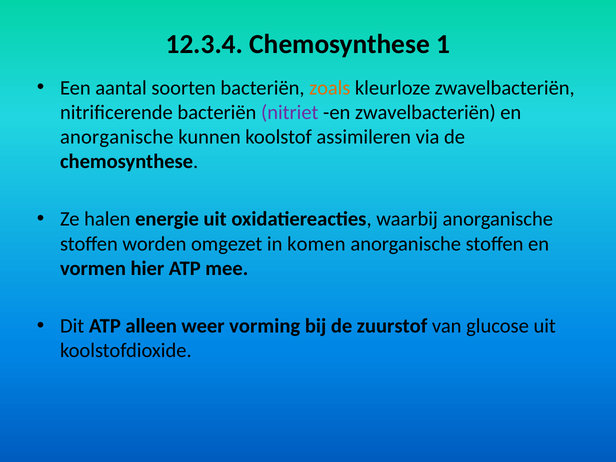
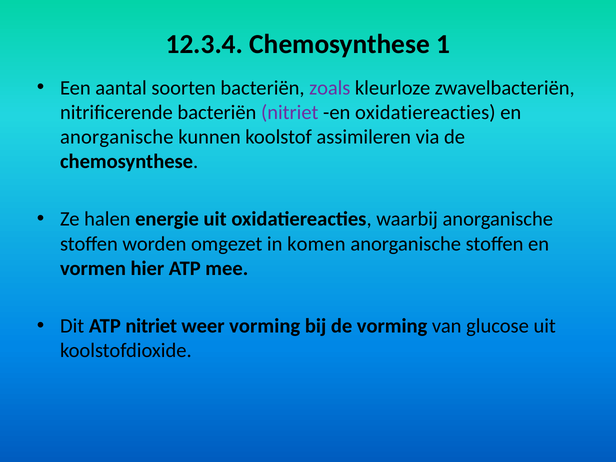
zoals colour: orange -> purple (330, 88)
en zwavelbacteriën: zwavelbacteriën -> oxidatiereacties (425, 112)
ATP alleen: alleen -> nitriet (151, 326)
de zuurstof: zuurstof -> vorming (392, 326)
